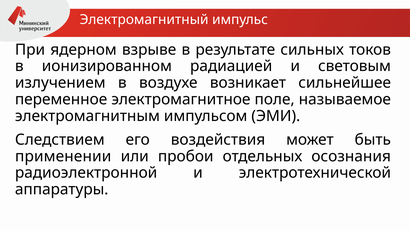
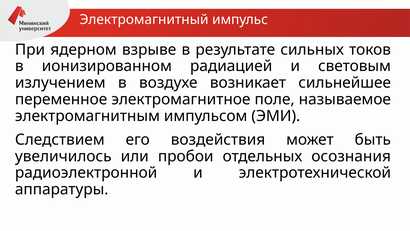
применении: применении -> увеличилось (63, 156)
